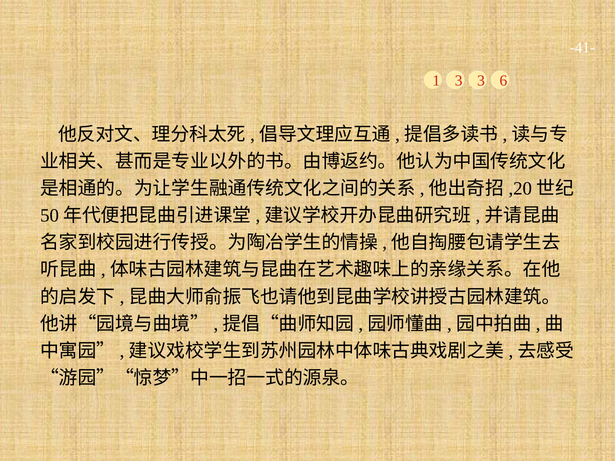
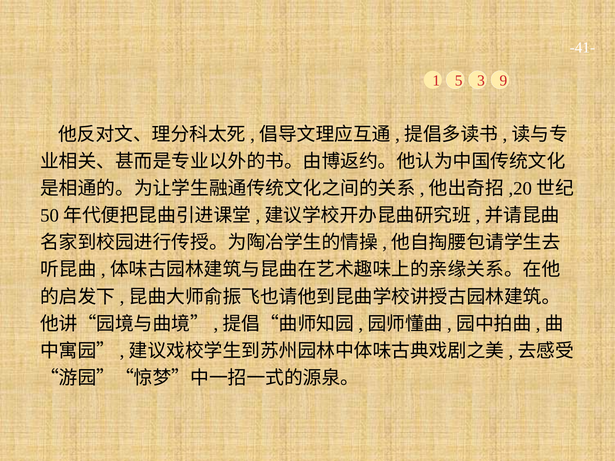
1 3: 3 -> 5 (459, 81)
6: 6 -> 9 (503, 81)
